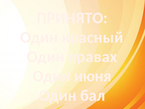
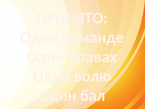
красный: красный -> команде (93, 37)
июня: июня -> волю (93, 76)
